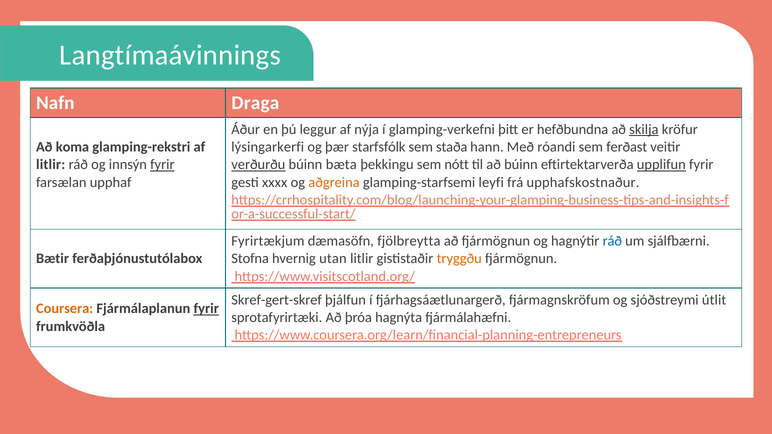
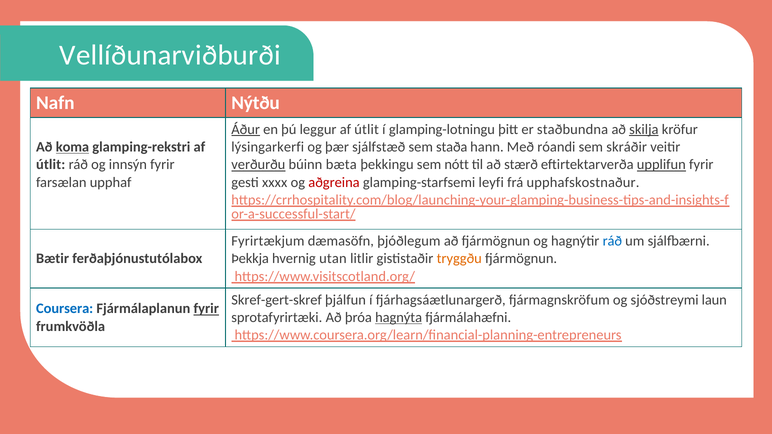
Langtímaávinnings: Langtímaávinnings -> Vellíðunarviðburði (170, 55)
Draga: Draga -> Nýtðu (256, 103)
Áður underline: none -> present (246, 129)
leggur af nýja: nýja -> útlit (367, 129)
glamping-verkefni: glamping-verkefni -> glamping-lotningu (442, 129)
hefðbundna: hefðbundna -> staðbundna (573, 129)
koma underline: none -> present (72, 147)
starfsfólk: starfsfólk -> sjálfstæð (379, 147)
ferðast: ferðast -> skráðir (627, 147)
litlir: litlir -> útlit (51, 165)
fyrir underline: present -> none (162, 165)
að búinn: búinn -> stærð (521, 165)
aðgreina colour: orange -> red (334, 182)
fjölbreytta: fjölbreytta -> þjóðlegum (409, 241)
Stofna: Stofna -> Þekkja (250, 259)
útlit: útlit -> laun (714, 300)
Coursera colour: orange -> blue (65, 309)
hagnýta underline: none -> present (399, 318)
